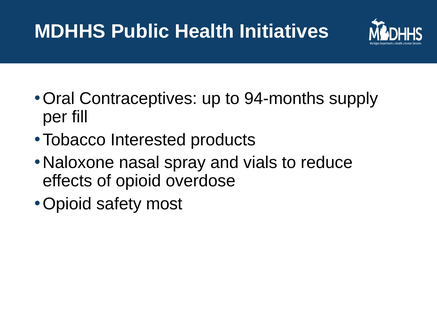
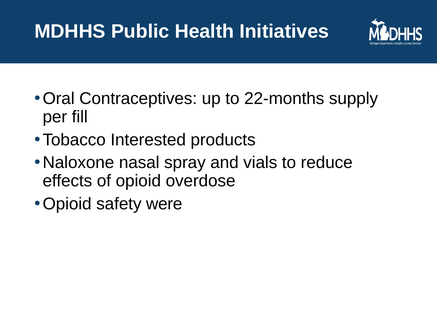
94-months: 94-months -> 22-months (284, 98)
most: most -> were (164, 204)
